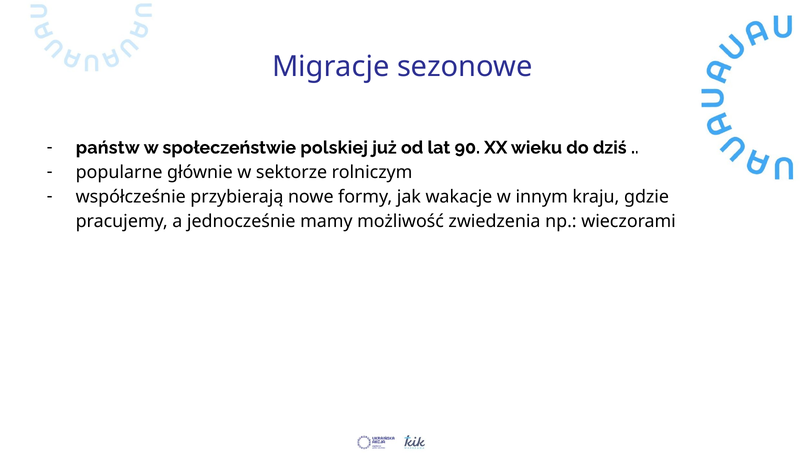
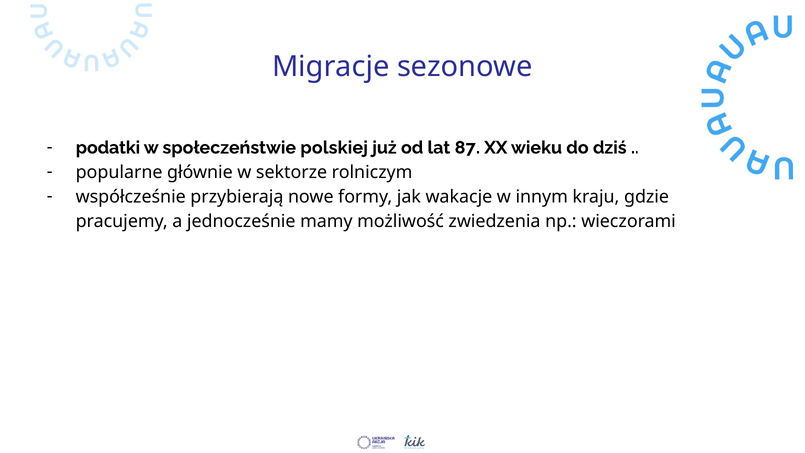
państw: państw -> podatki (108, 148)
90: 90 -> 87 (467, 148)
